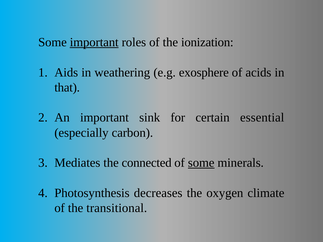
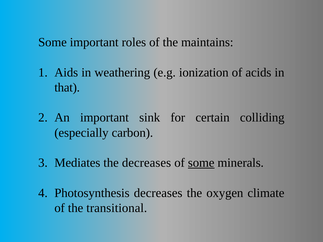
important underline: present -> none (94, 42)
ionization: ionization -> maintains (207, 42)
exosphere: exosphere -> ionization (204, 72)
essential: essential -> colliding (262, 118)
the connected: connected -> decreases (146, 163)
